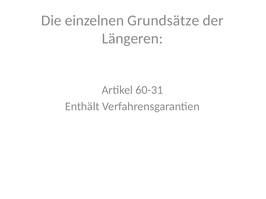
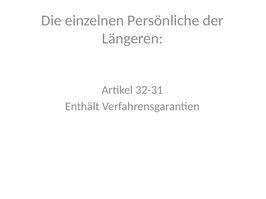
Grundsätze: Grundsätze -> Persönliche (163, 20)
60-31: 60-31 -> 32-31 (149, 90)
